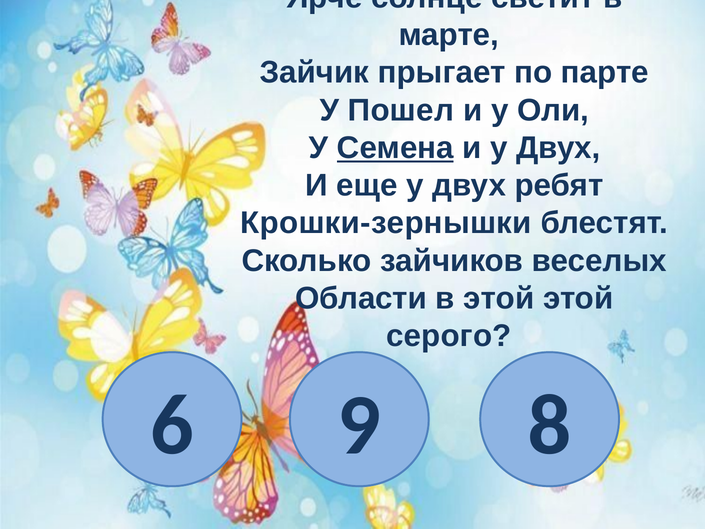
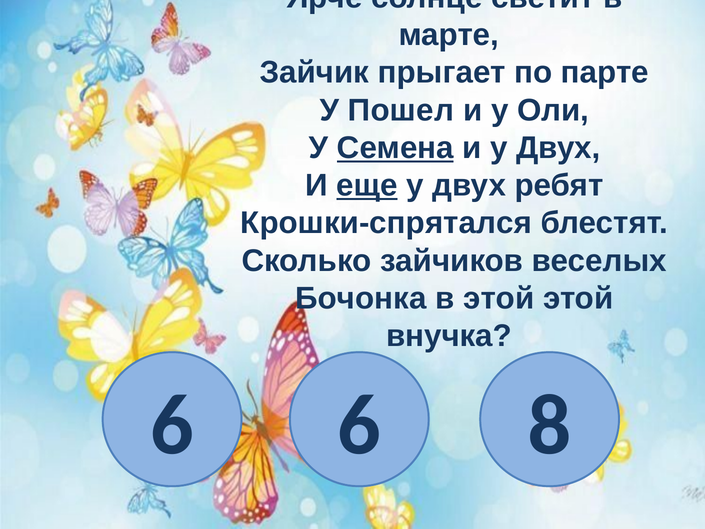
еще underline: none -> present (367, 185)
Крошки-зернышки: Крошки-зернышки -> Крошки-спрятался (386, 223)
Области: Области -> Бочонка (361, 298)
серого: серого -> внучка (449, 336)
6 9: 9 -> 6 (359, 425)
